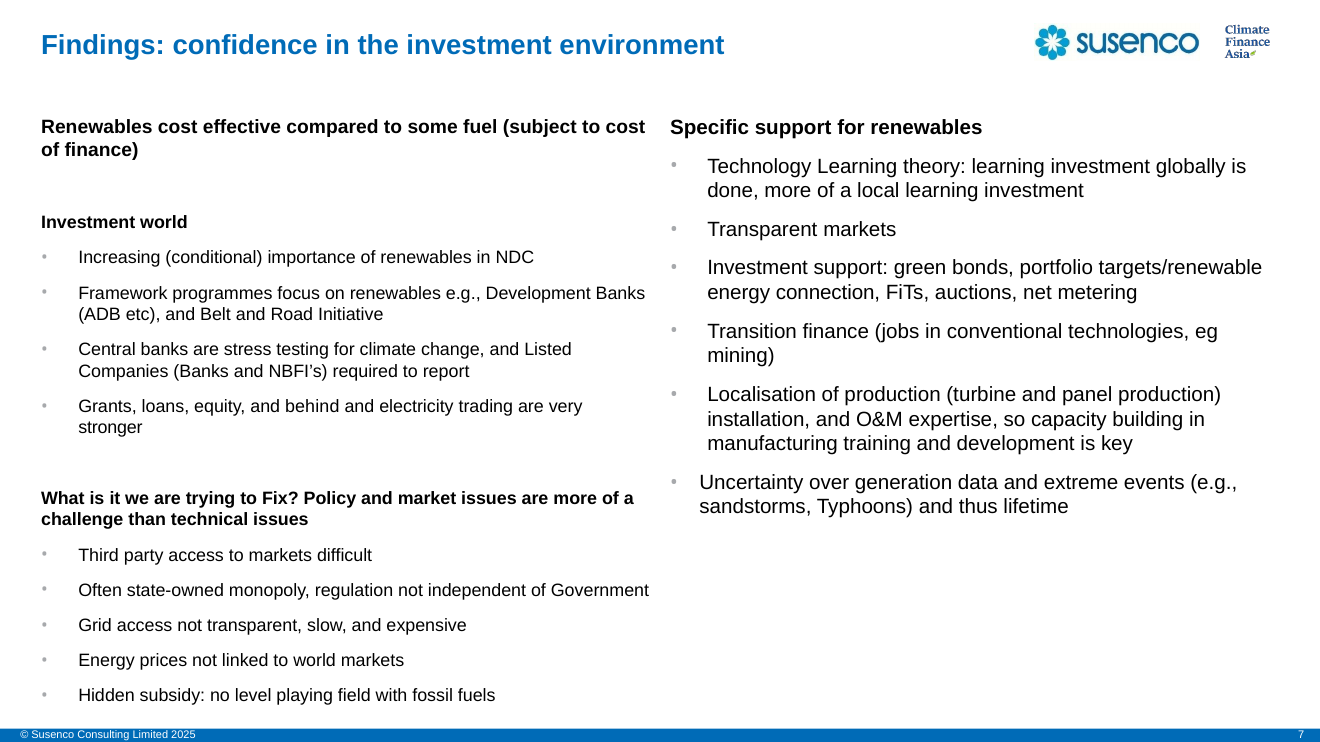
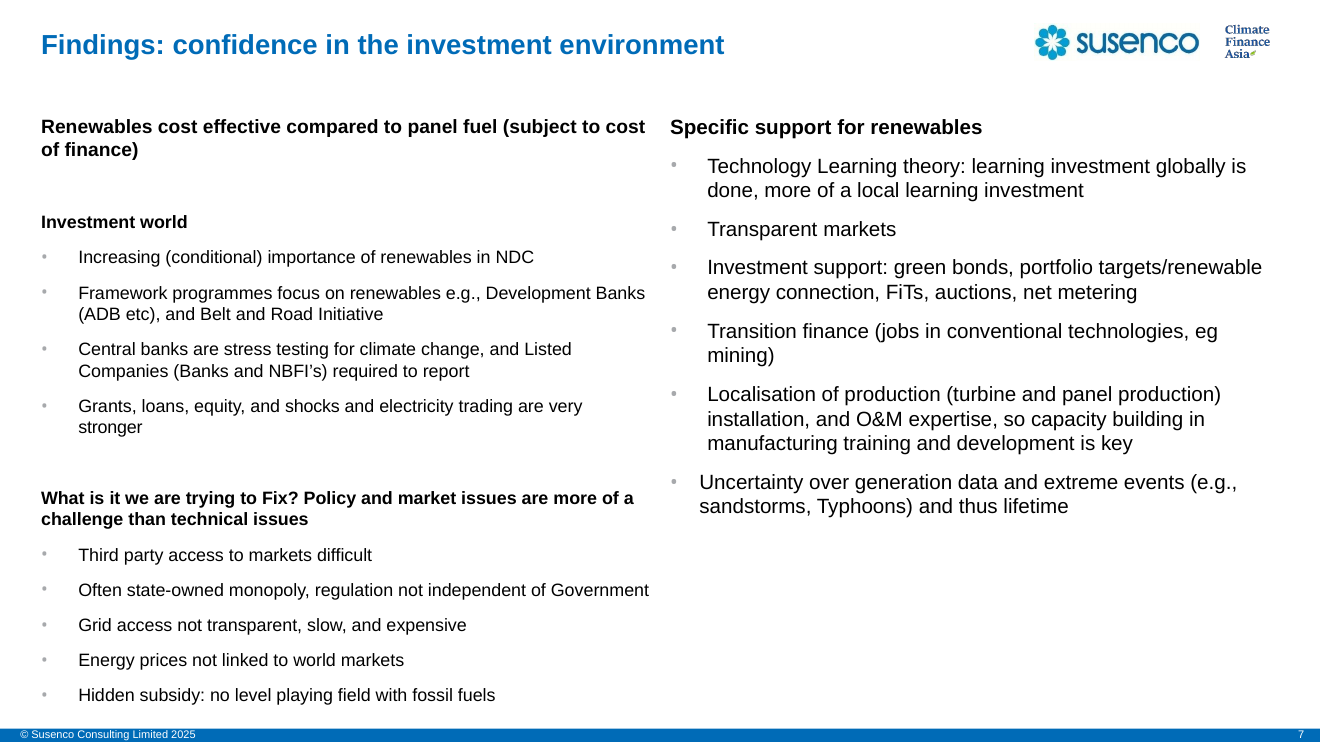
to some: some -> panel (433, 127)
behind: behind -> shocks (312, 407)
